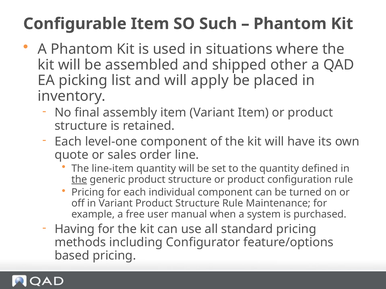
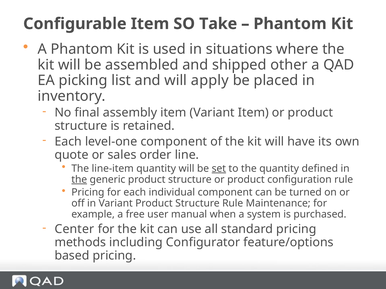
Such: Such -> Take (218, 24)
set underline: none -> present (219, 169)
Having: Having -> Center (74, 229)
